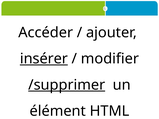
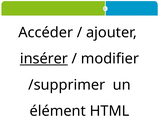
/supprimer underline: present -> none (67, 85)
